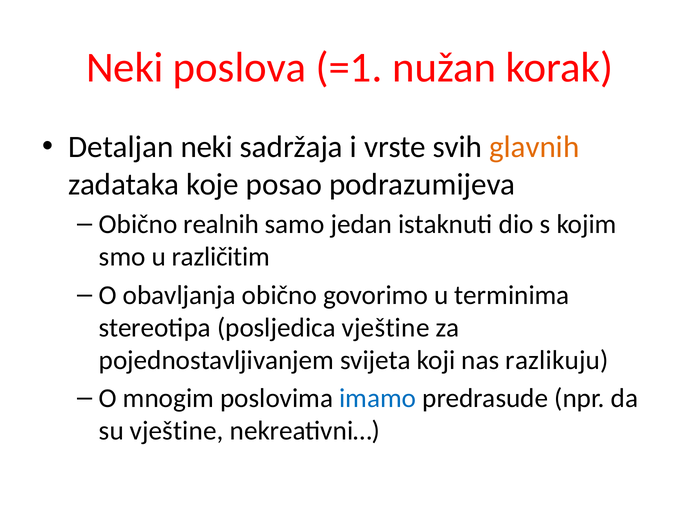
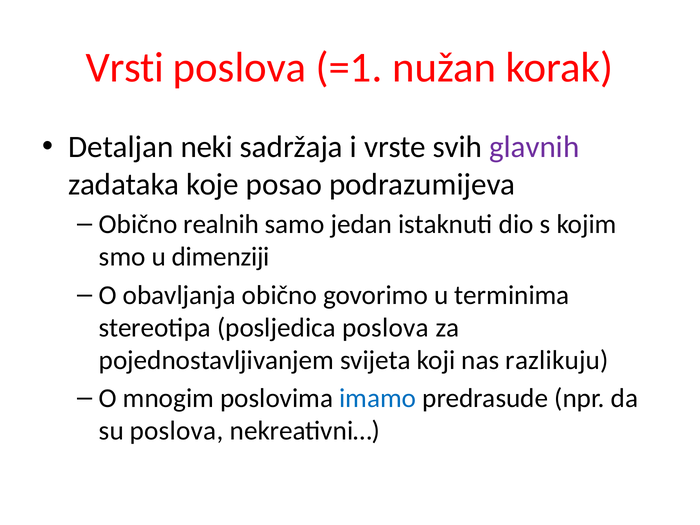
Neki: Neki -> Vrsti (125, 68)
glavnih colour: orange -> purple (534, 147)
različitim: različitim -> dimenziji (221, 257)
posljedica vještine: vještine -> poslova (386, 328)
su vještine: vještine -> poslova (177, 431)
